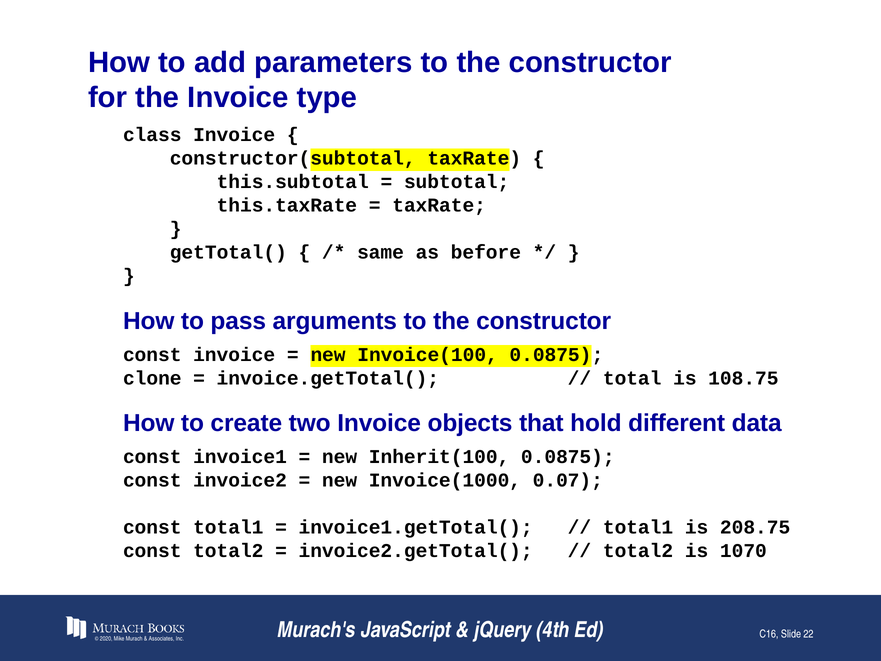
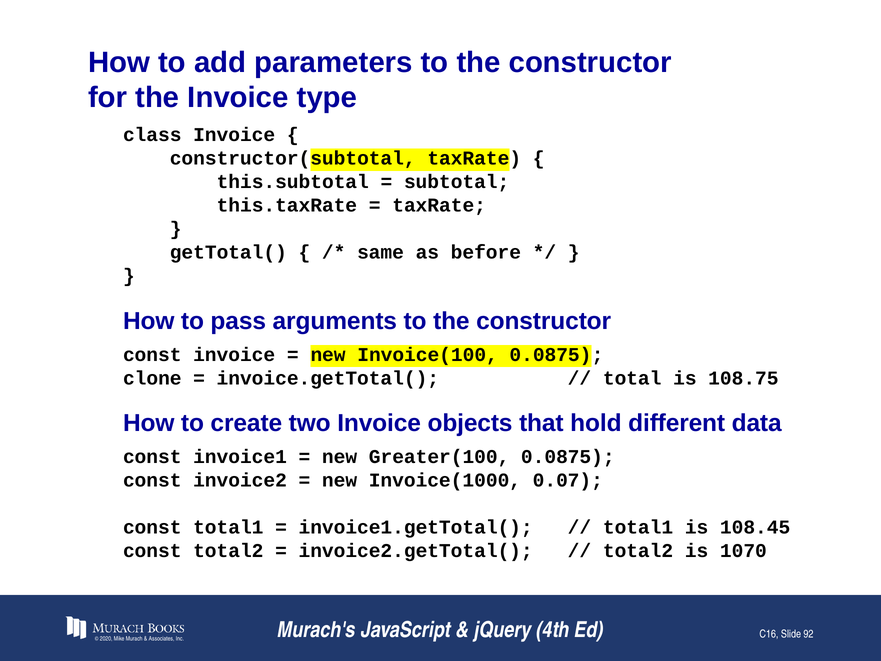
Inherit(100: Inherit(100 -> Greater(100 (439, 457)
208.75: 208.75 -> 108.45 (755, 527)
22: 22 -> 92 (809, 634)
